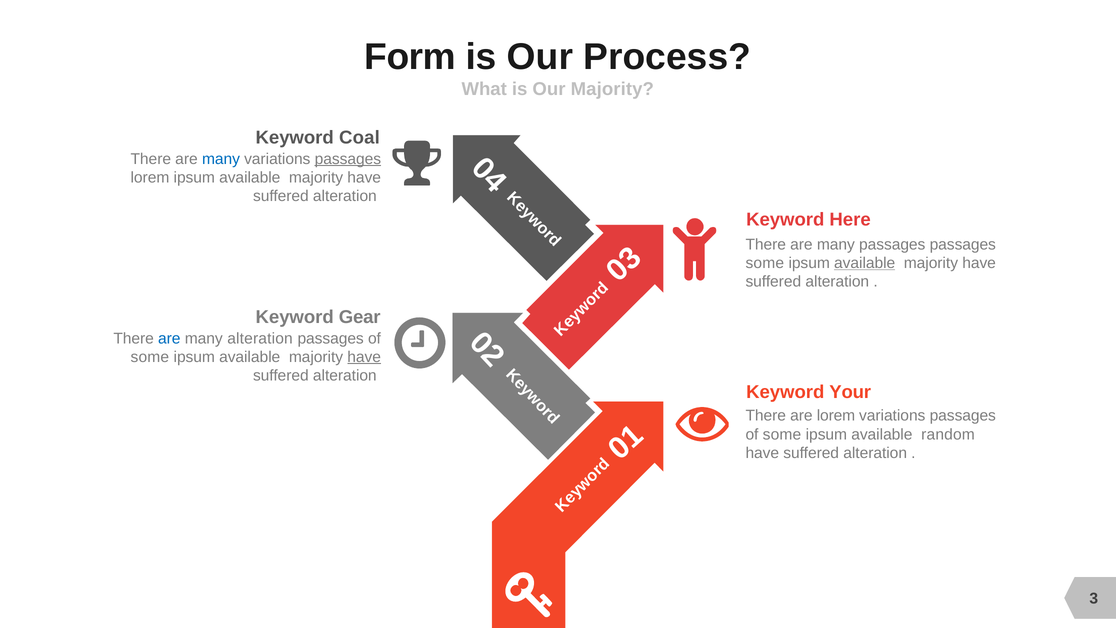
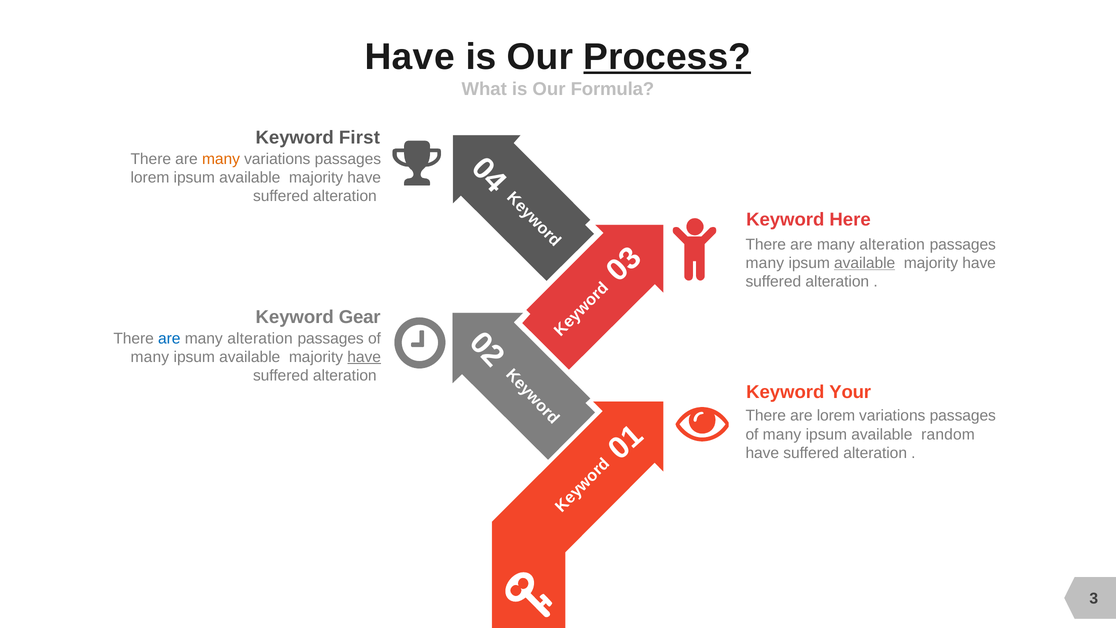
Form: Form -> Have (410, 57)
Process underline: none -> present (667, 57)
Our Majority: Majority -> Formula (612, 89)
Coal: Coal -> First (359, 138)
many colour: blue -> orange (221, 159)
passages underline: present -> none (348, 159)
passages: passages -> alteration (892, 244)
some: some -> many (765, 263)
some: some -> many (150, 357)
some: some -> many (782, 434)
